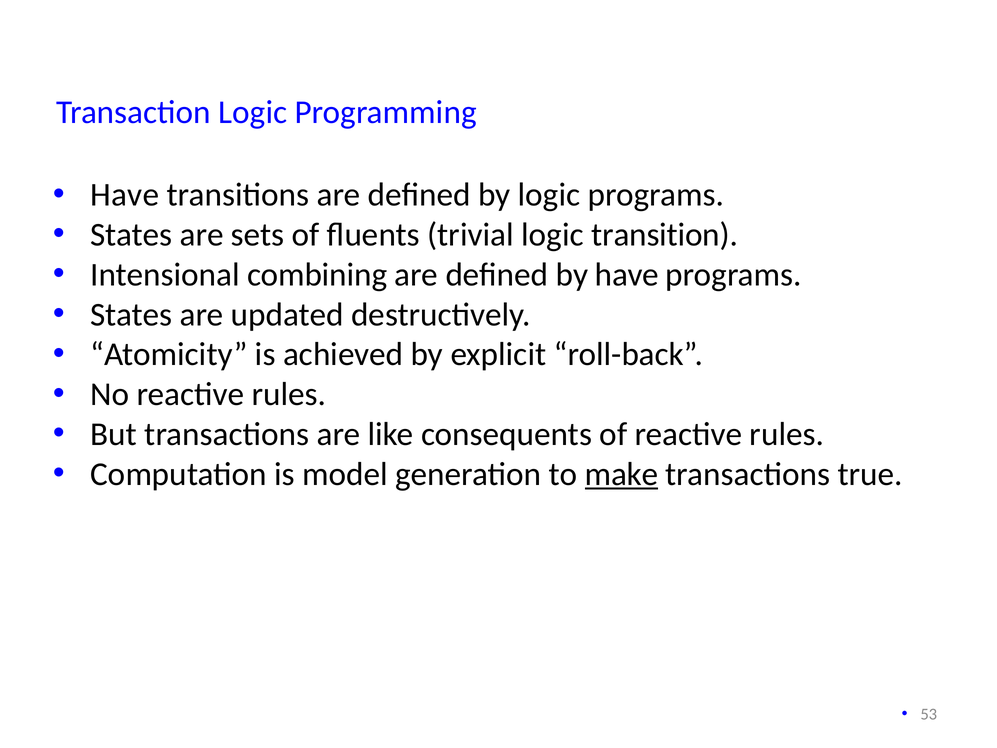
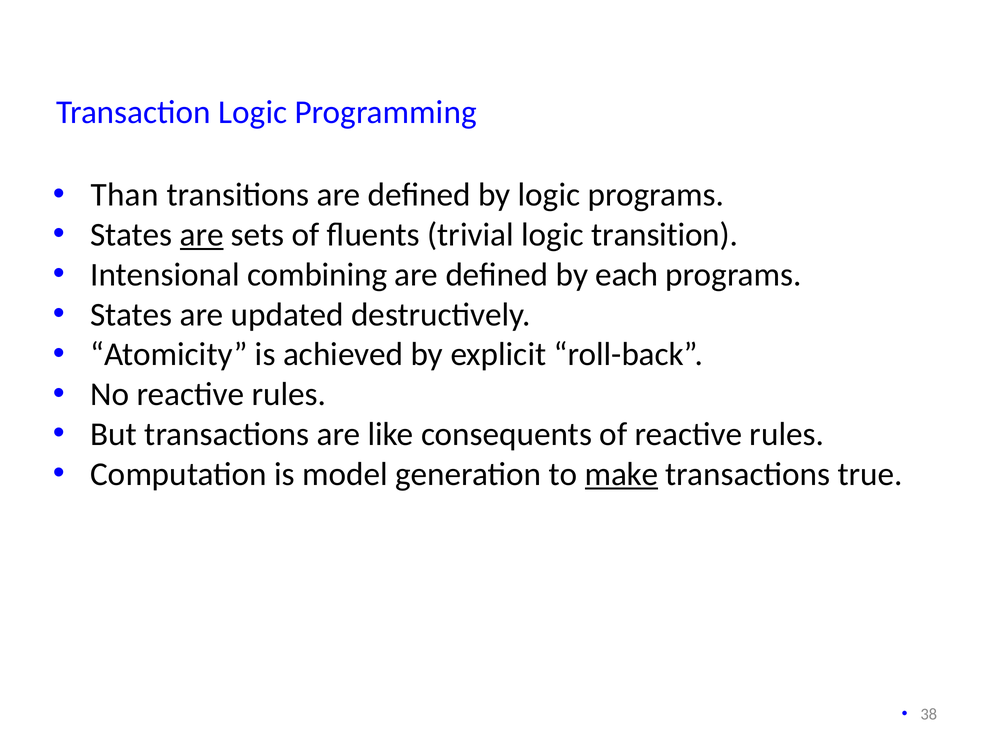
Have: Have -> Than (125, 195)
are underline: none -> present (202, 235)
by have: have -> each (627, 275)
53: 53 -> 38 (929, 714)
